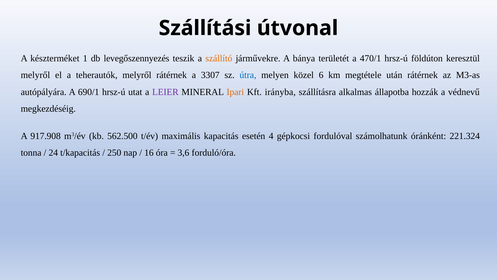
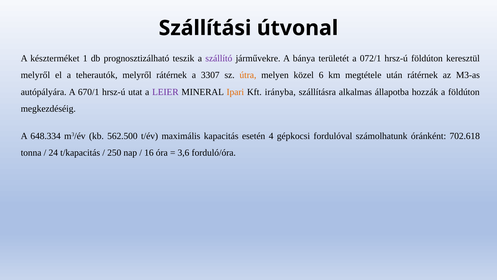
levegőszennyezés: levegőszennyezés -> prognosztizálható (136, 58)
szállító colour: orange -> purple (219, 58)
470/1: 470/1 -> 072/1 (371, 58)
útra colour: blue -> orange (248, 75)
690/1: 690/1 -> 670/1 (89, 92)
a védnevű: védnevű -> földúton (464, 92)
917.908: 917.908 -> 648.334 (46, 136)
221.324: 221.324 -> 702.618 (465, 136)
